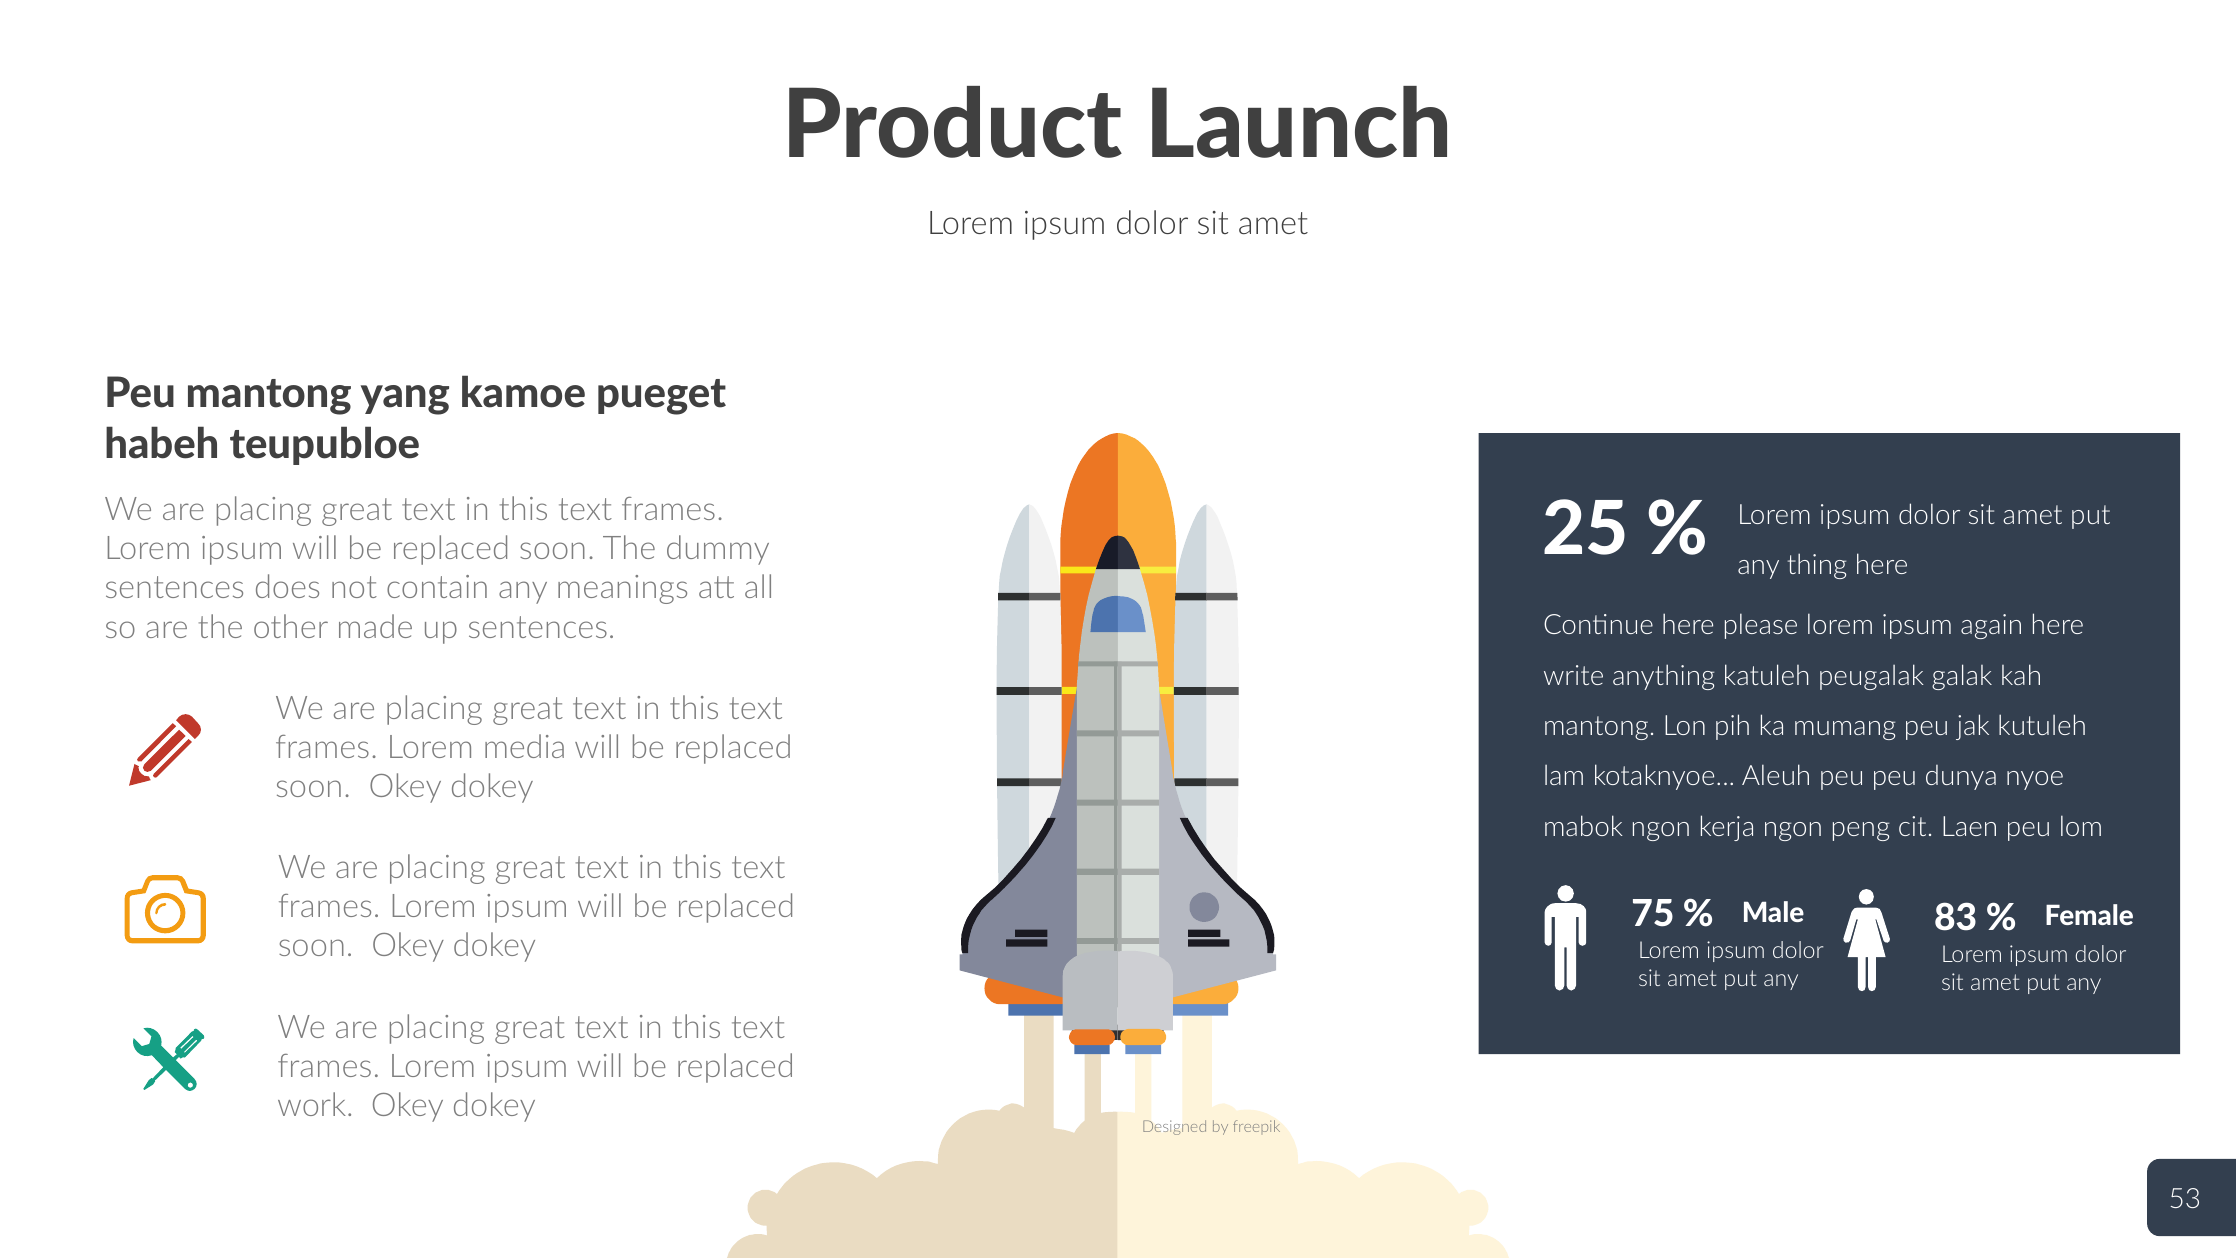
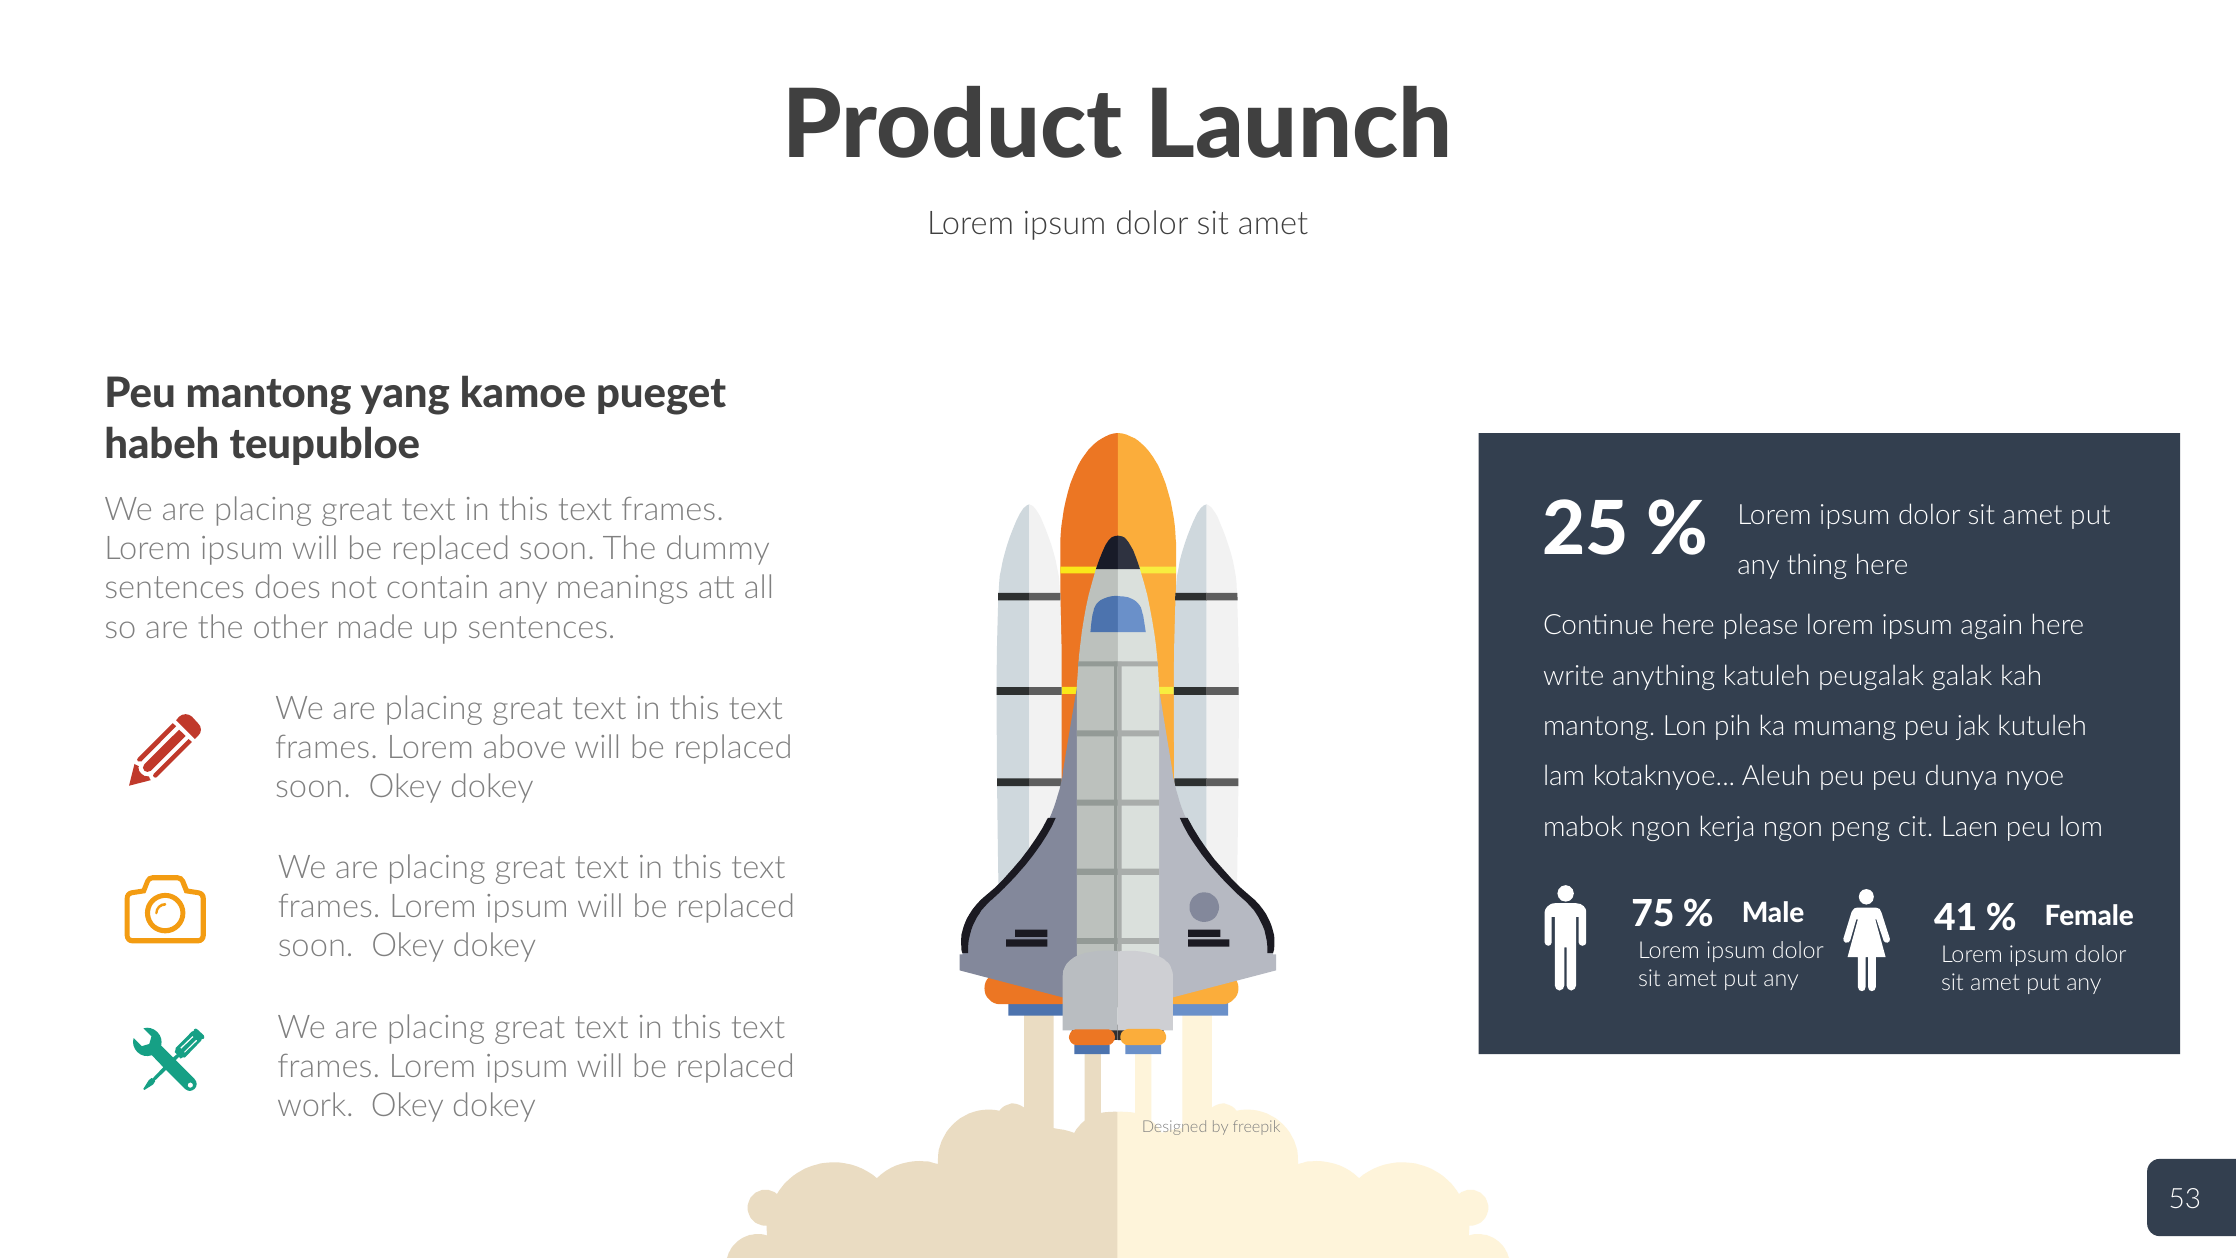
media: media -> above (525, 748)
83: 83 -> 41 (1956, 918)
